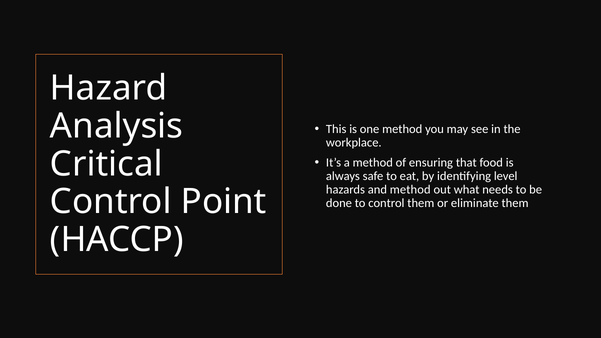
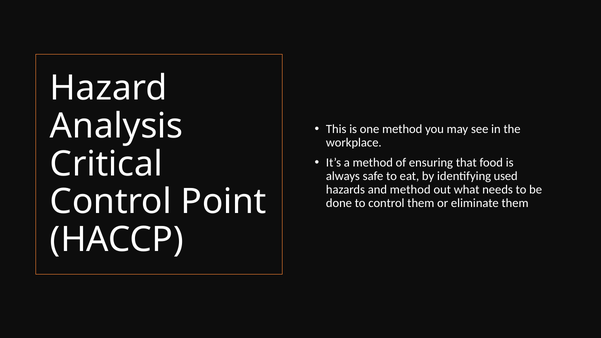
level: level -> used (506, 176)
